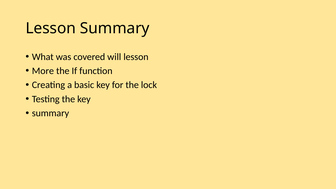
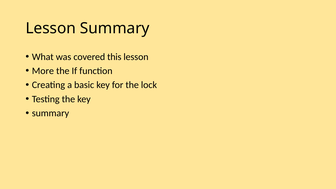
will: will -> this (114, 57)
